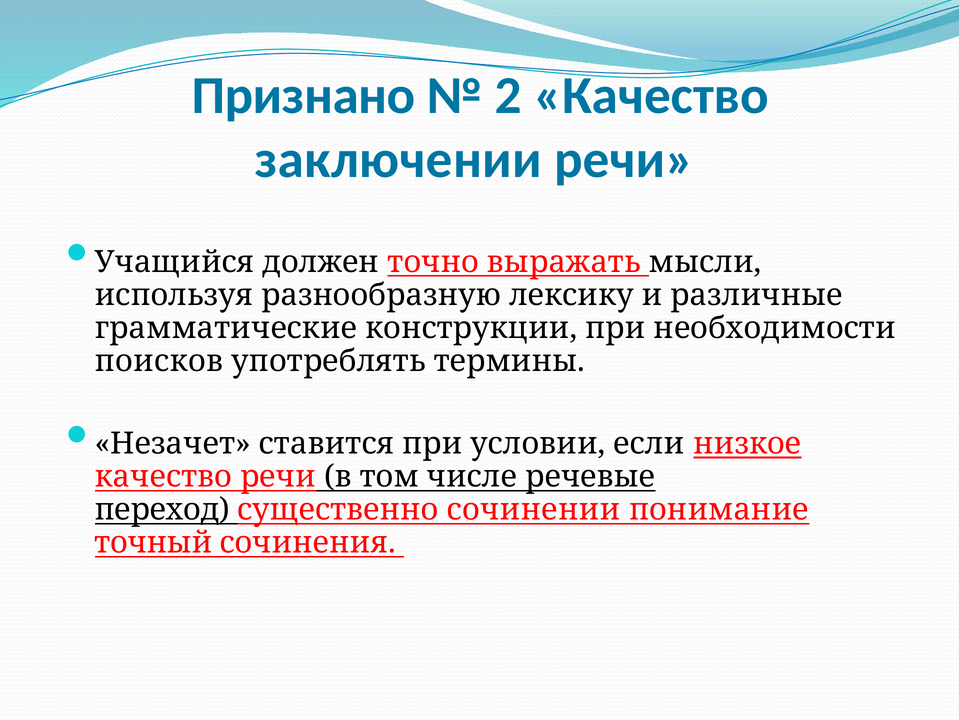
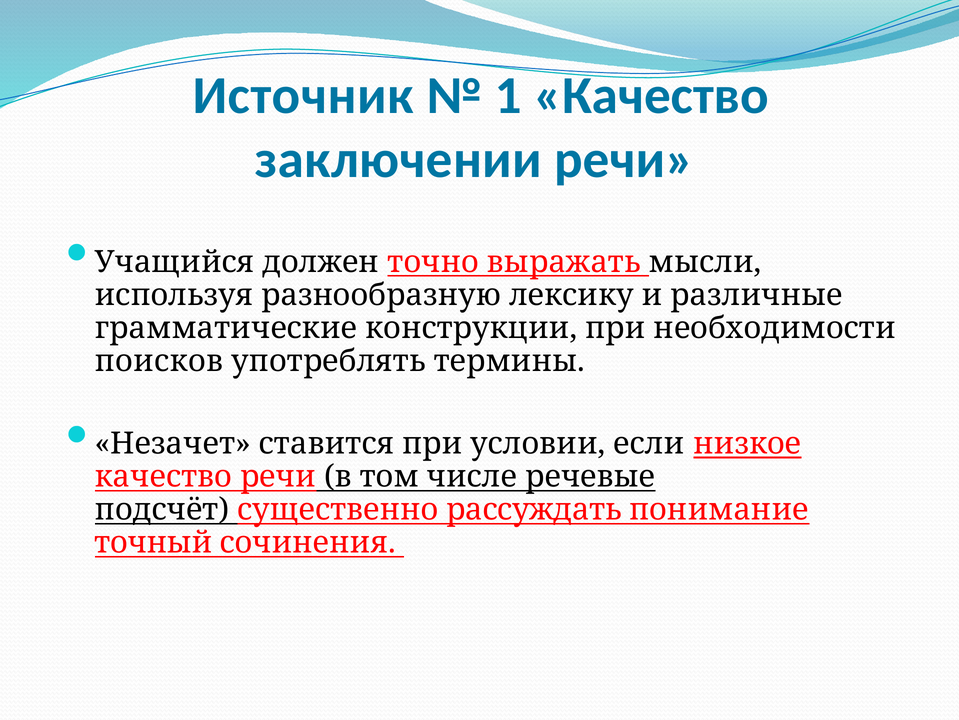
Признано: Признано -> Источник (303, 95)
2: 2 -> 1 (508, 95)
переход: переход -> подсчёт (162, 509)
сочинении: сочинении -> рассуждать (534, 509)
